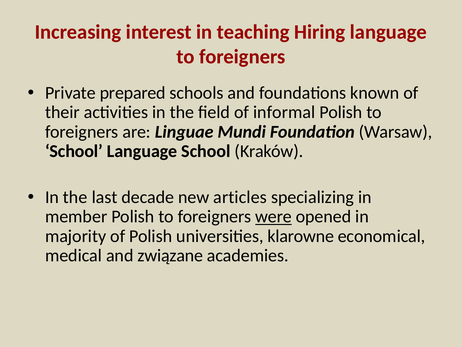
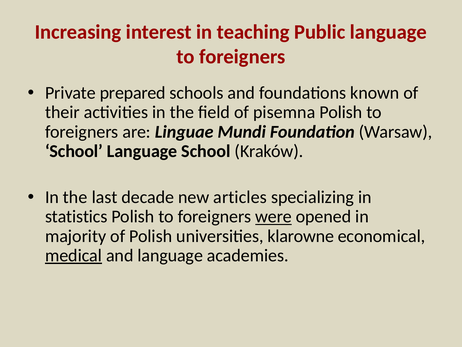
Hiring: Hiring -> Public (320, 32)
informal: informal -> pisemna (284, 112)
member: member -> statistics (76, 216)
medical underline: none -> present (74, 255)
and związane: związane -> language (170, 255)
